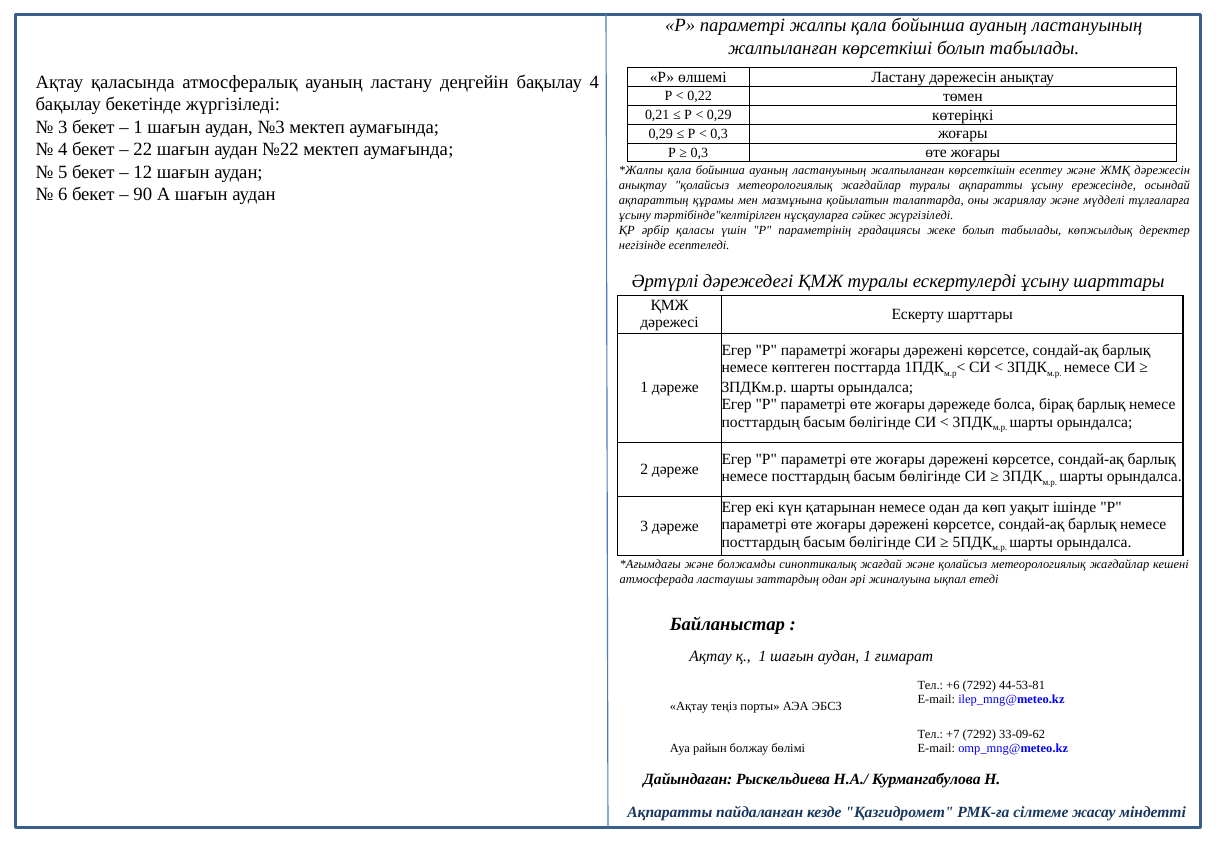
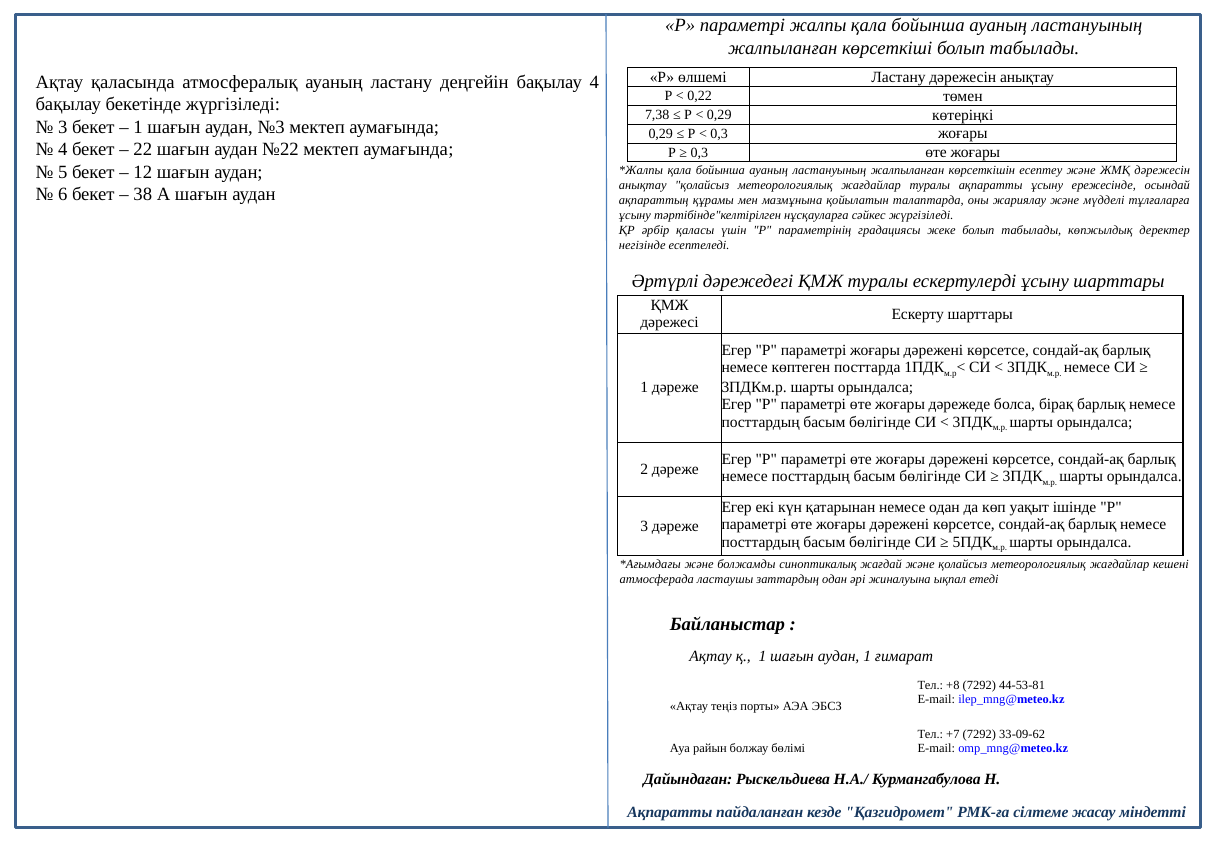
0,21: 0,21 -> 7,38 (657, 115)
90: 90 -> 38 (143, 195)
+6: +6 -> +8 (953, 685)
